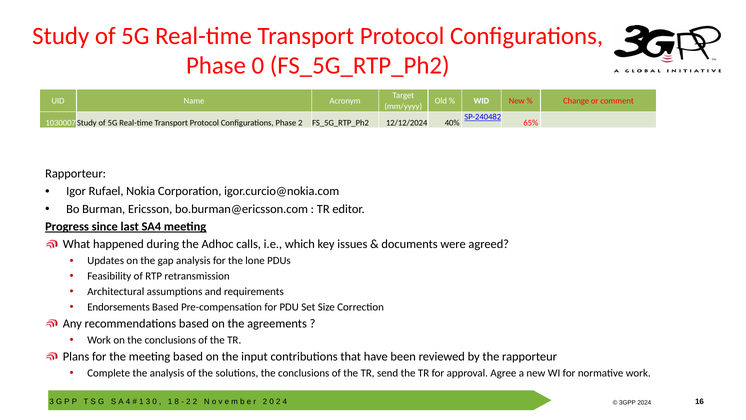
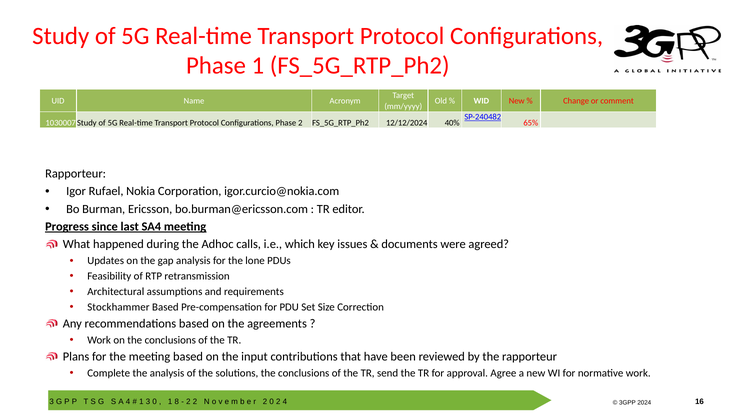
Phase 0: 0 -> 1 (258, 66)
Endorsements: Endorsements -> Stockhammer (118, 307)
